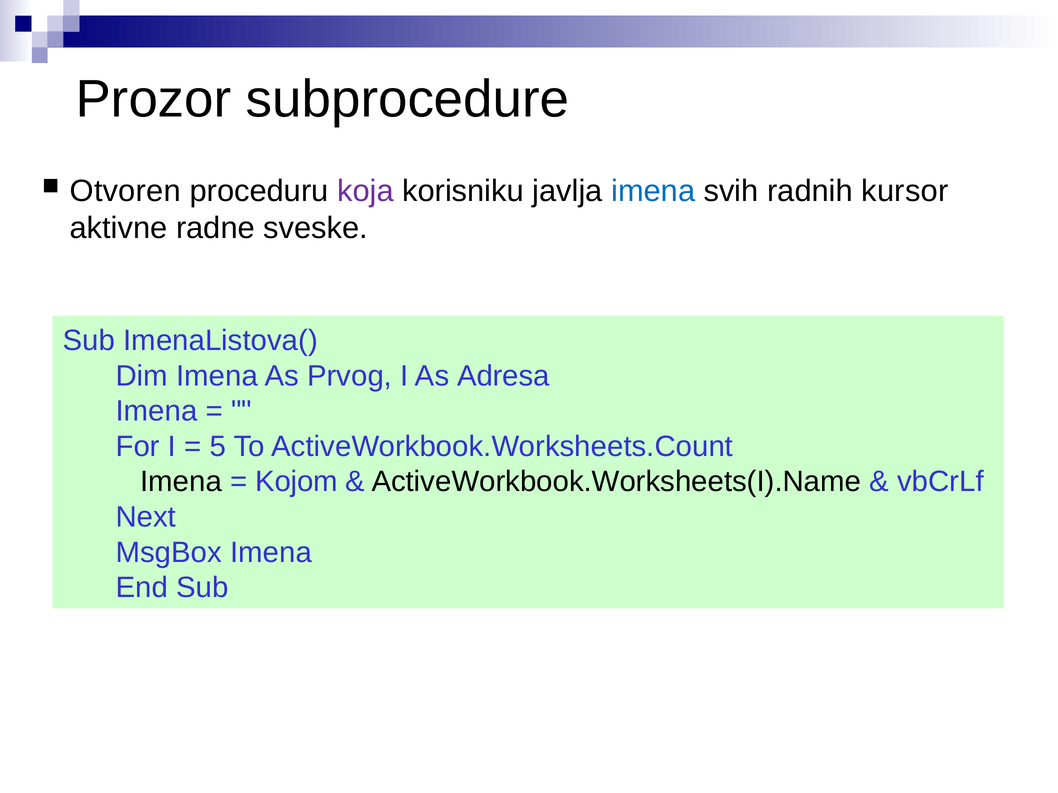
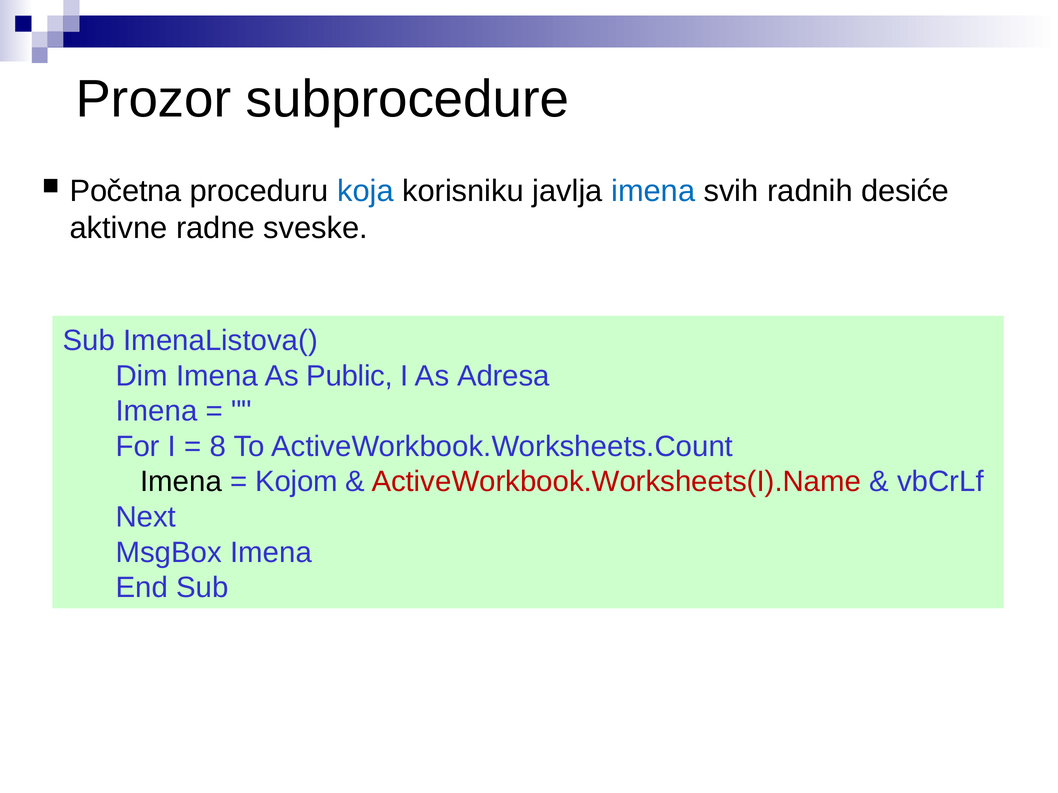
Otvoren: Otvoren -> Početna (126, 191)
koja colour: purple -> blue (365, 191)
kursor: kursor -> desiće (905, 191)
Prvog: Prvog -> Public (350, 376)
5: 5 -> 8 (218, 447)
ActiveWorkbook.Worksheets(I).Name colour: black -> red (616, 482)
